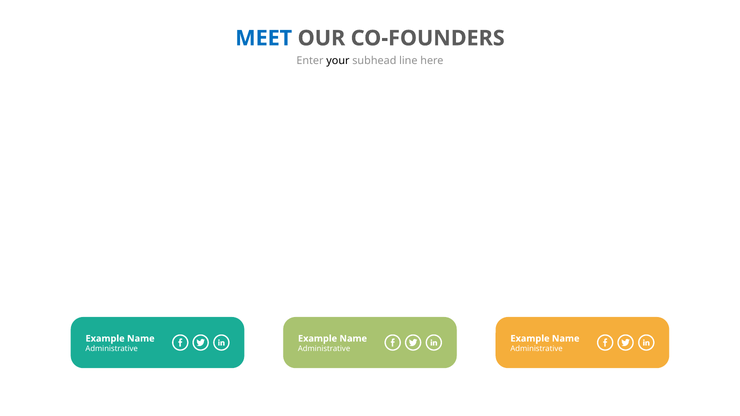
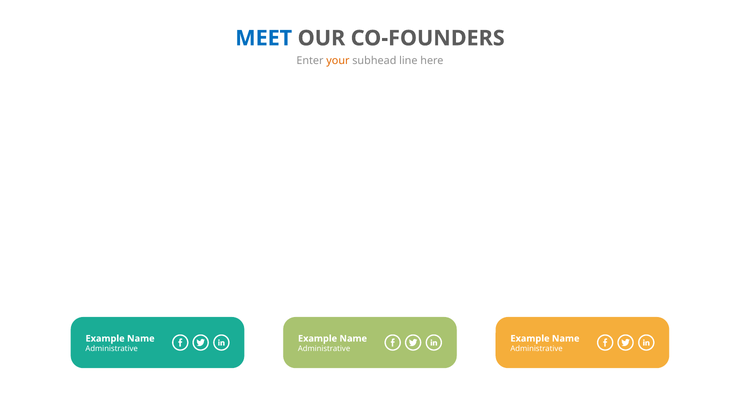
your colour: black -> orange (338, 61)
